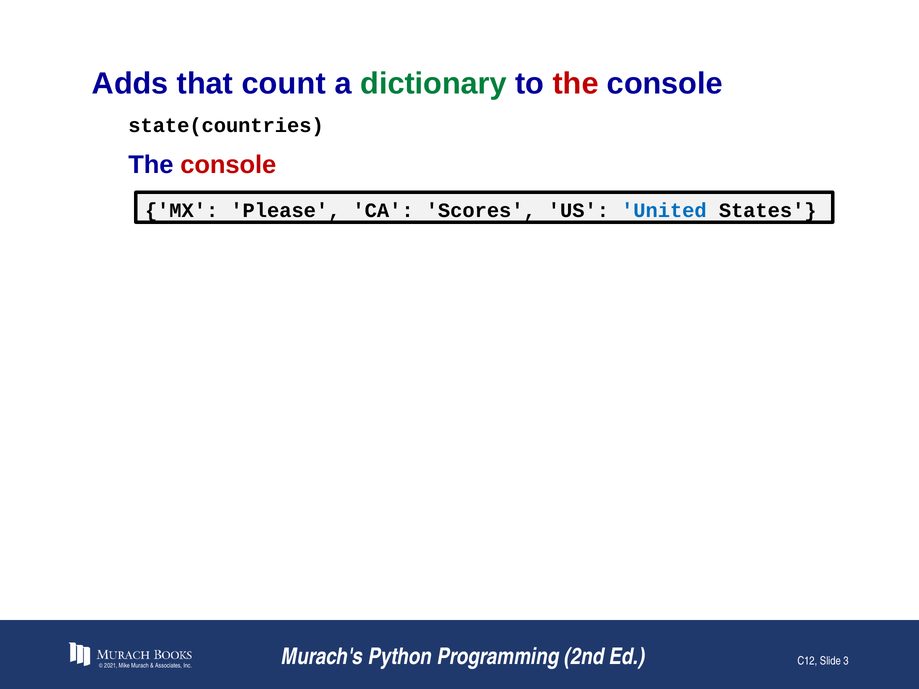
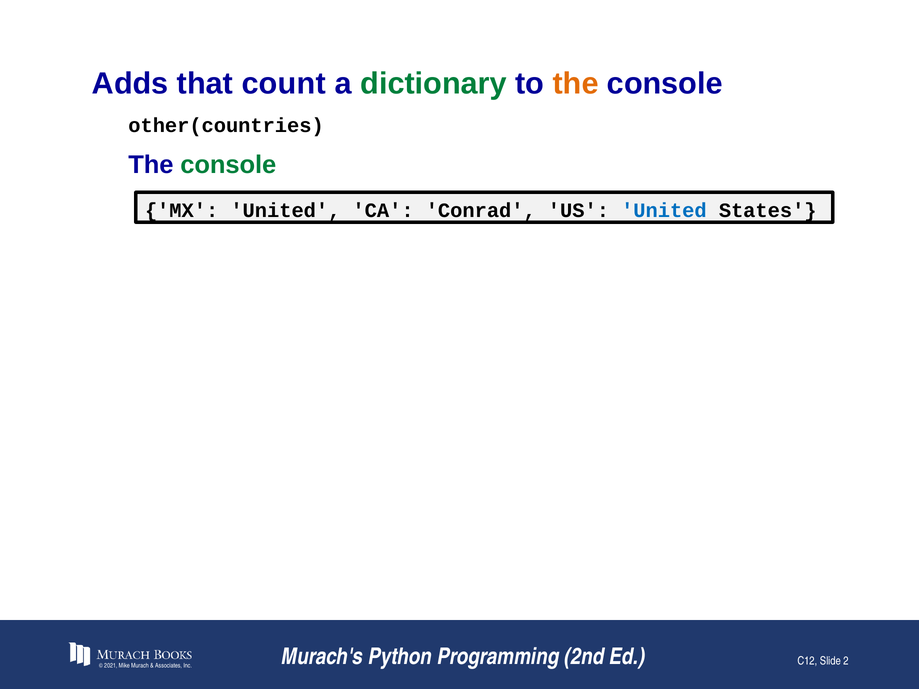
the colour: red -> orange (576, 83)
state(countries: state(countries -> other(countries (226, 125)
console colour: red -> green (228, 165)
MX Please: Please -> United (285, 211)
Scores: Scores -> Conrad (481, 211)
3: 3 -> 2 (846, 661)
